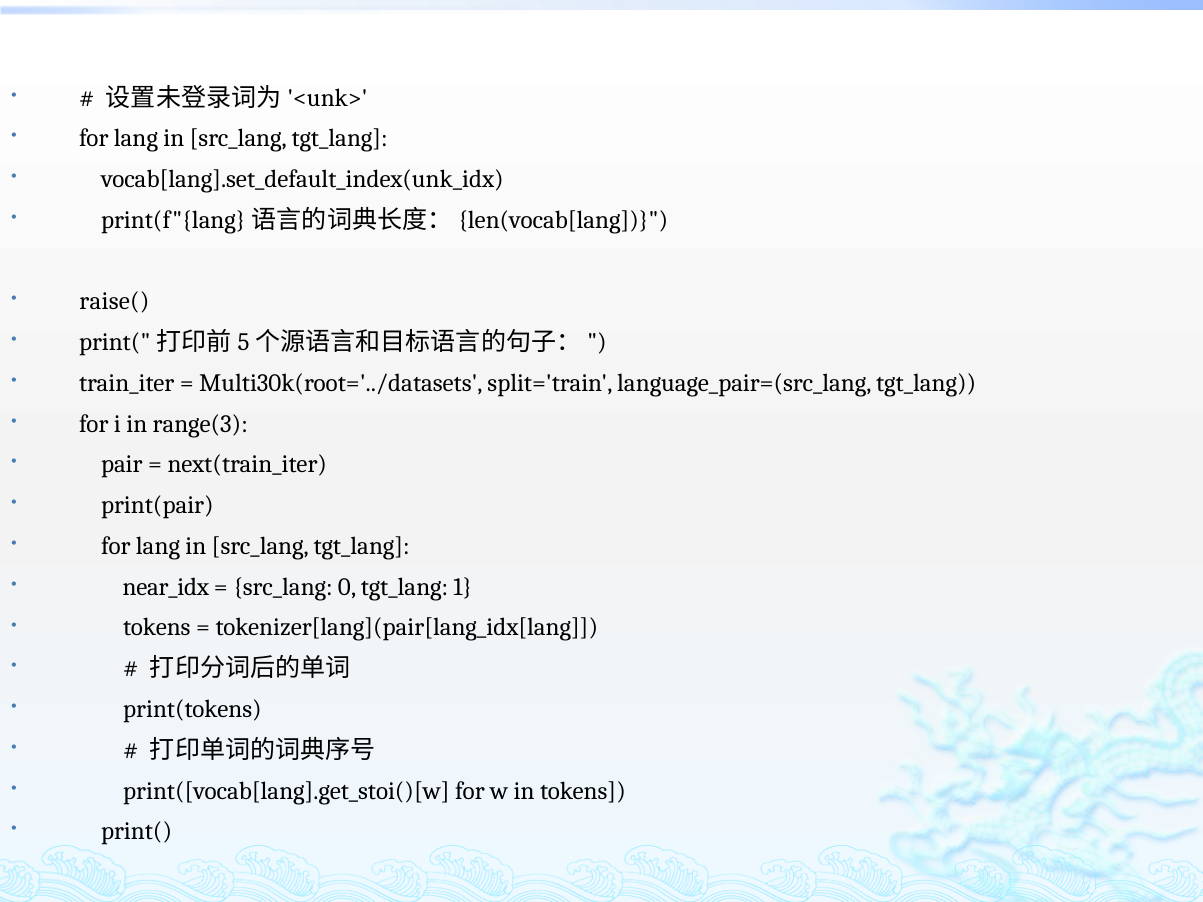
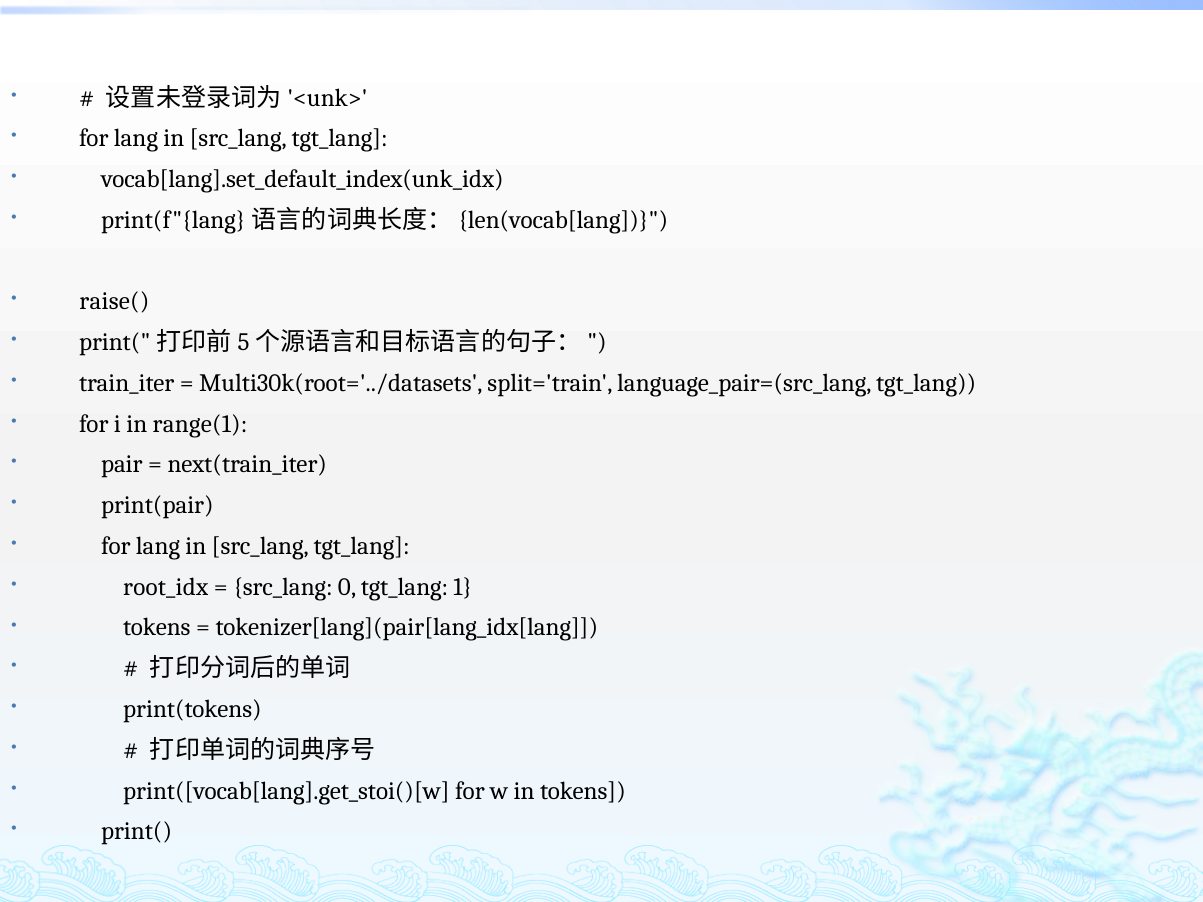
range(3: range(3 -> range(1 (200, 424)
near_idx: near_idx -> root_idx (166, 587)
